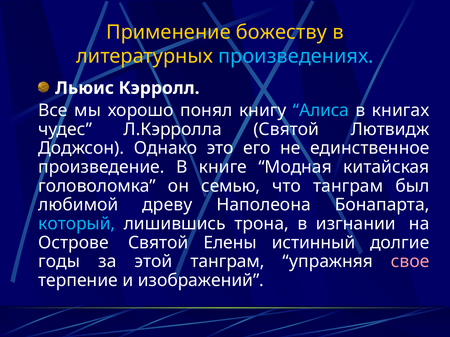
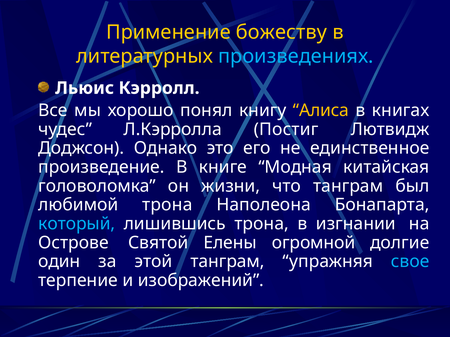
Алиса colour: light blue -> yellow (321, 111)
Л.Кэрролла Святой: Святой -> Постиг (286, 130)
семью: семью -> жизни (231, 186)
любимой древу: древу -> трона (167, 205)
истинный: истинный -> огромной (314, 243)
годы: годы -> один (59, 262)
свое colour: pink -> light blue (410, 262)
